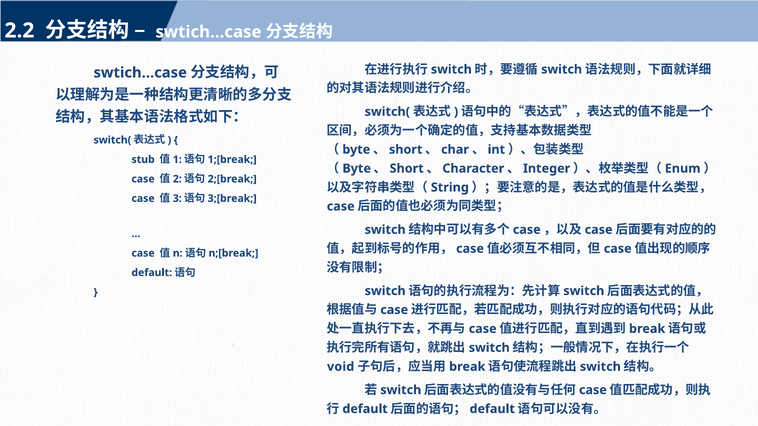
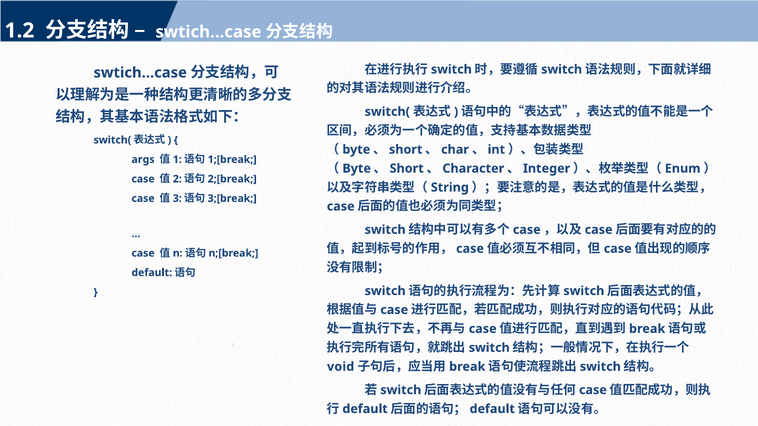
2.2: 2.2 -> 1.2 (19, 31)
stub: stub -> args (143, 160)
